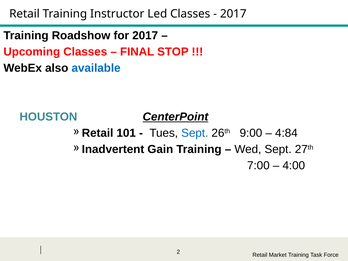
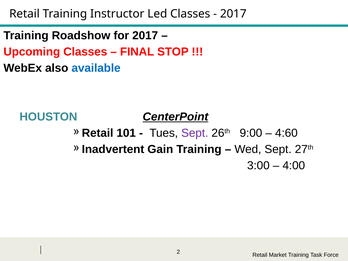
Sept colour: blue -> purple (195, 133)
4:84: 4:84 -> 4:60 (286, 133)
7:00: 7:00 -> 3:00 (258, 165)
